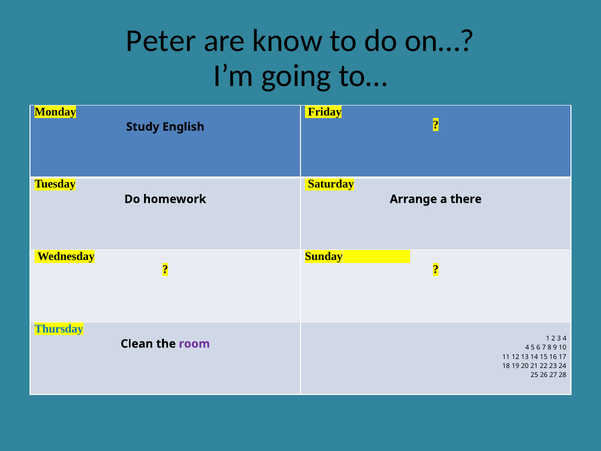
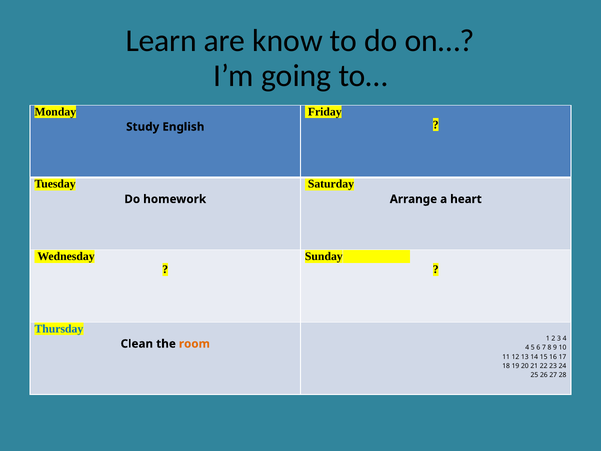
Peter: Peter -> Learn (161, 41)
there: there -> heart (466, 199)
room colour: purple -> orange (194, 344)
